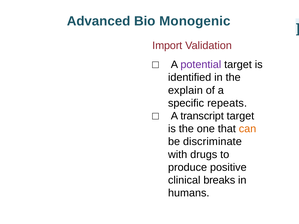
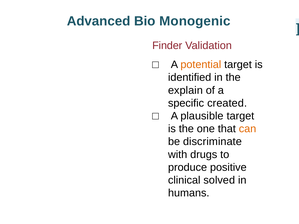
Import: Import -> Finder (167, 46)
potential colour: purple -> orange (201, 65)
repeats: repeats -> created (227, 103)
transcript: transcript -> plausible (202, 116)
breaks: breaks -> solved (219, 180)
